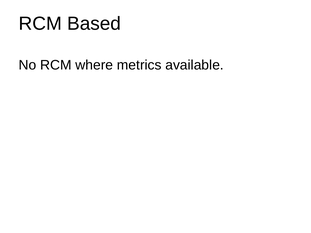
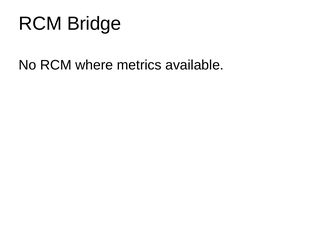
Based: Based -> Bridge (94, 24)
